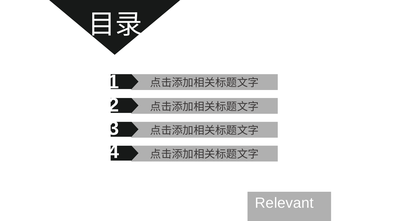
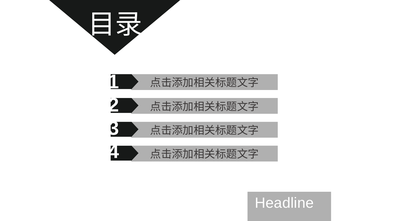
Relevant: Relevant -> Headline (284, 203)
